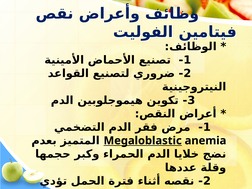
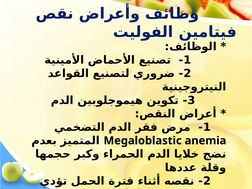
Megaloblastic underline: present -> none (143, 141)
